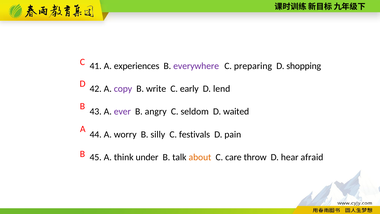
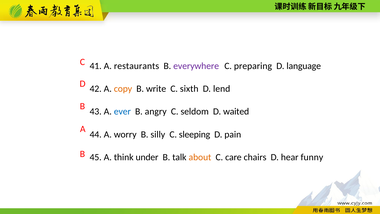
experiences: experiences -> restaurants (137, 66)
shopping: shopping -> language (304, 66)
copy colour: purple -> orange (123, 89)
early: early -> sixth (189, 89)
ever colour: purple -> blue (122, 111)
festivals: festivals -> sleeping (195, 134)
throw: throw -> chairs (255, 157)
afraid: afraid -> funny (312, 157)
